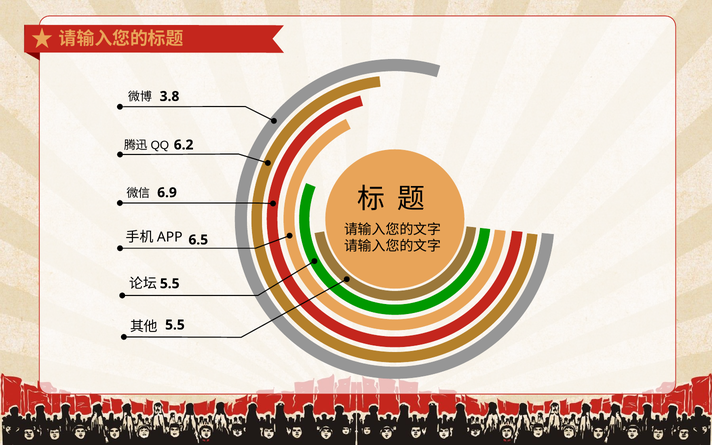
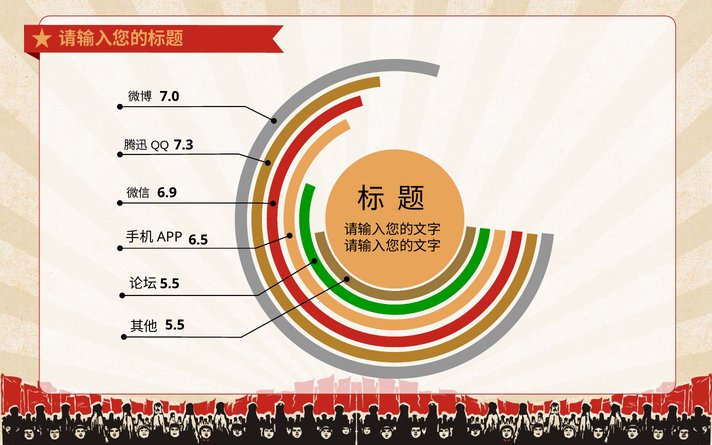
3.8: 3.8 -> 7.0 (170, 96)
6.2: 6.2 -> 7.3 (184, 145)
